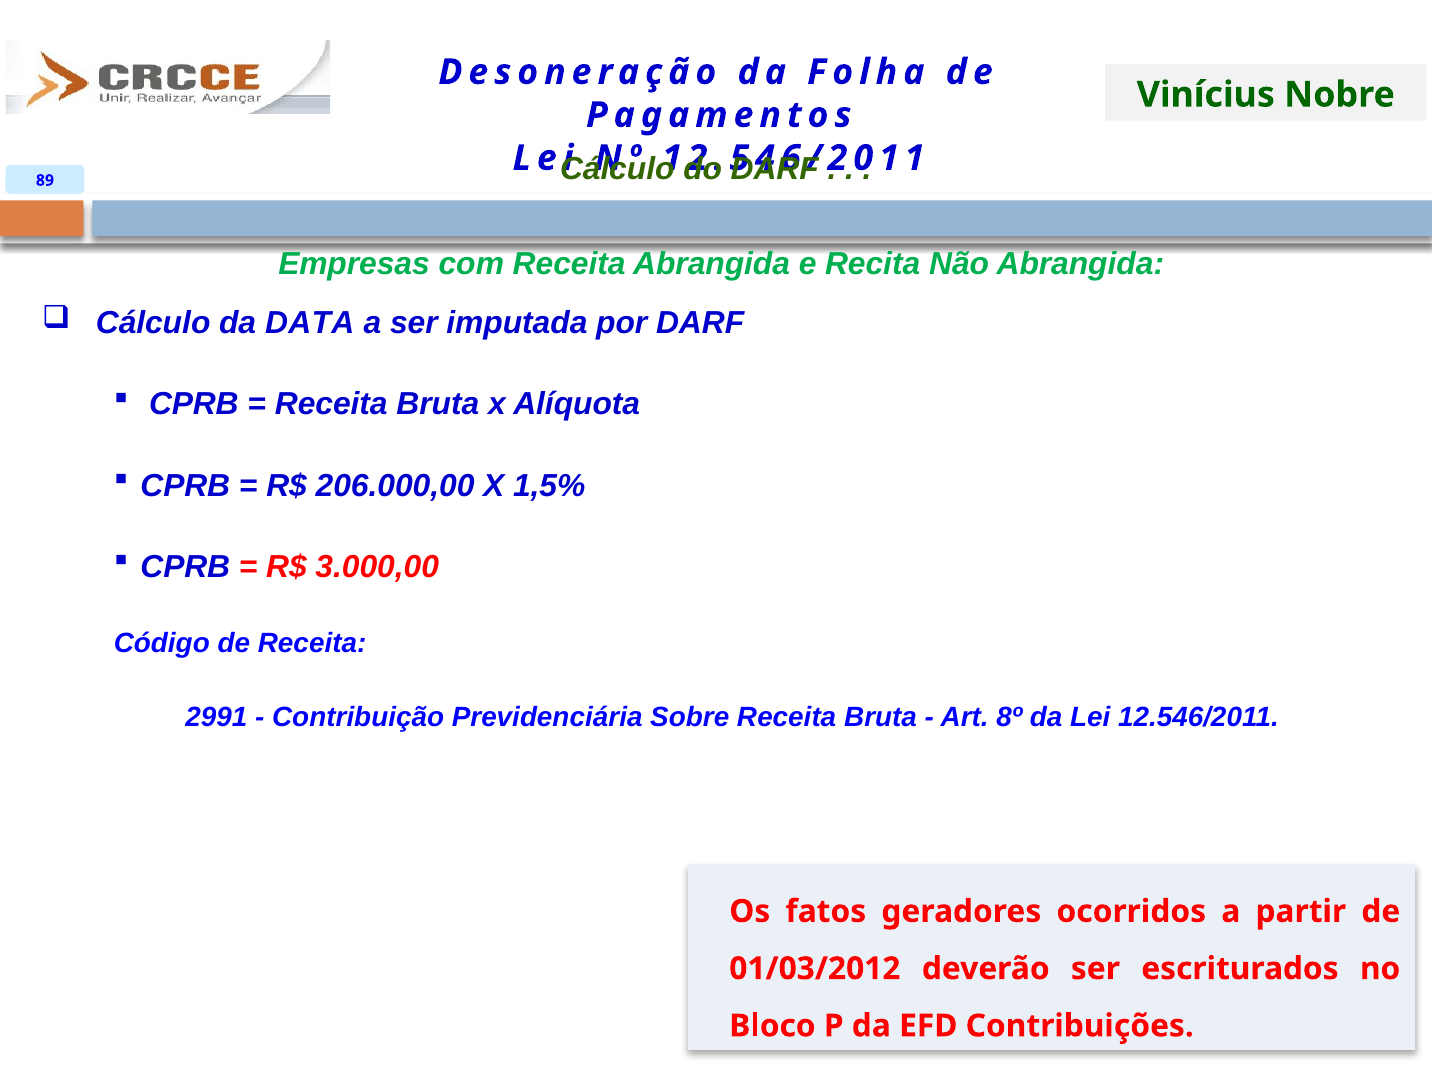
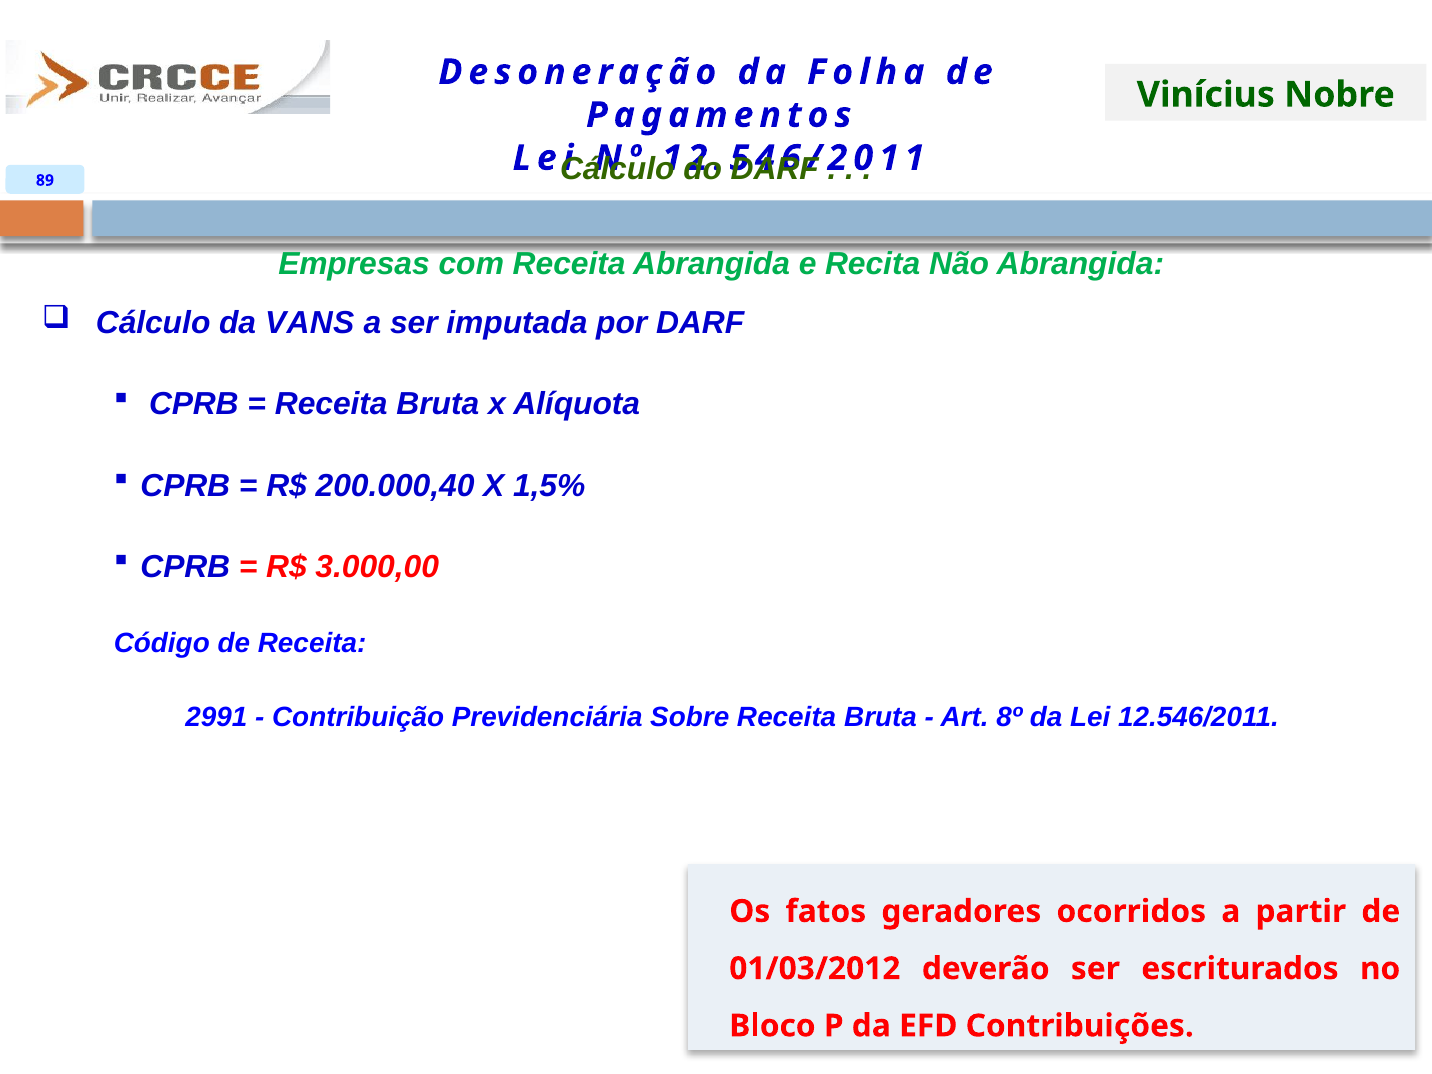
DATA: DATA -> VANS (310, 323)
206.000,00: 206.000,00 -> 200.000,40 (395, 486)
